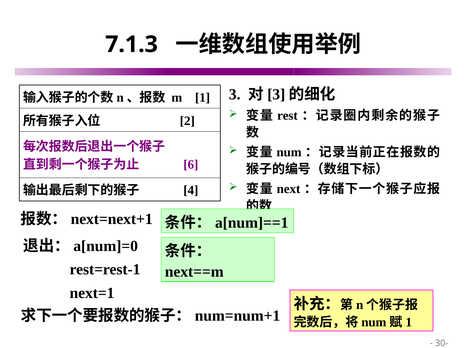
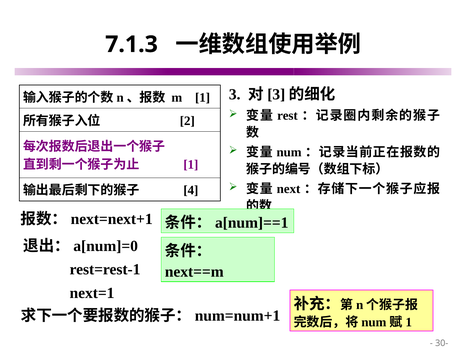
6: 6 -> 1 (191, 165)
